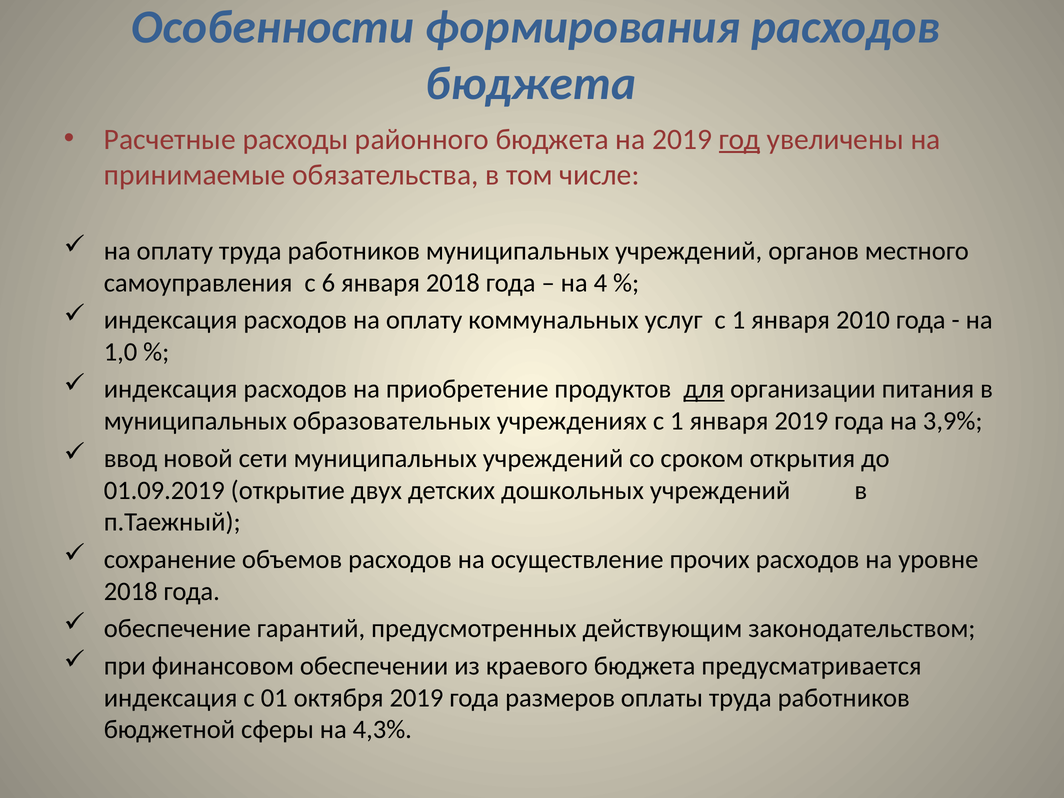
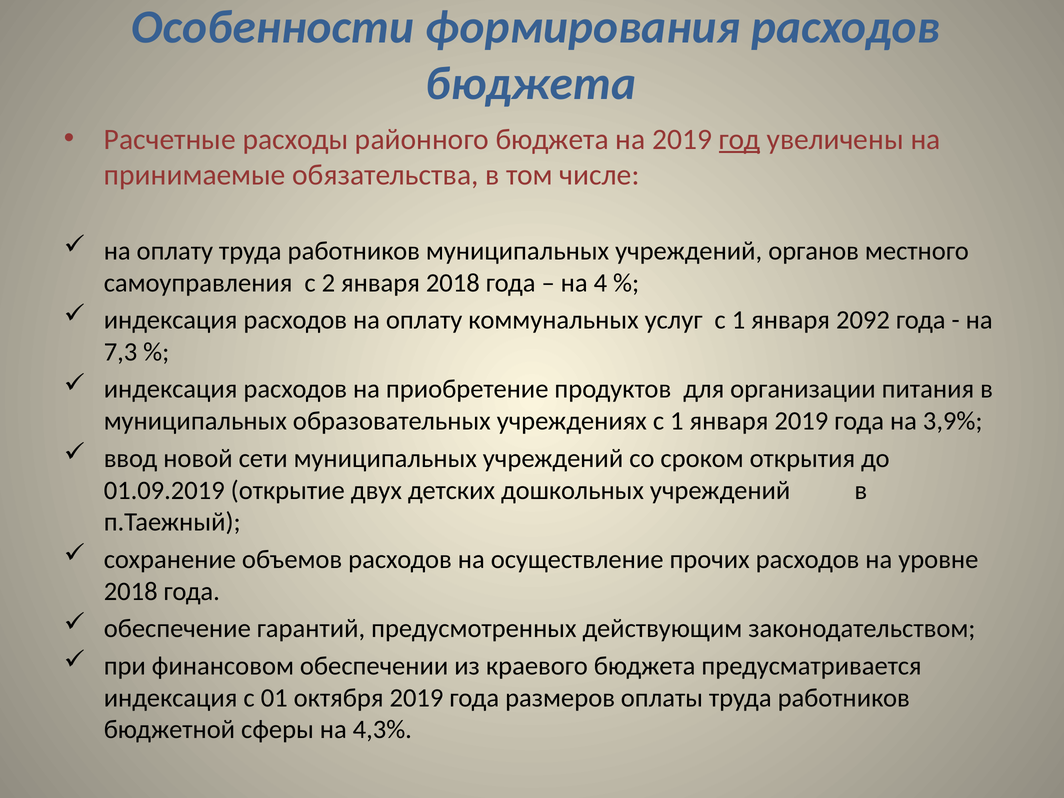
6: 6 -> 2 (328, 283)
2010: 2010 -> 2092 (863, 320)
1,0: 1,0 -> 7,3 (121, 352)
для underline: present -> none (704, 389)
